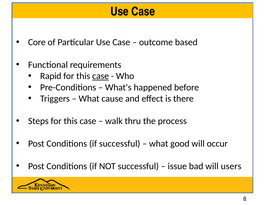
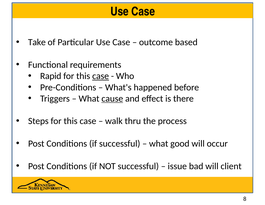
Core: Core -> Take (37, 42)
cause underline: none -> present (112, 98)
users: users -> client (231, 166)
